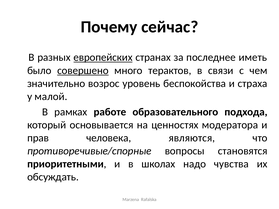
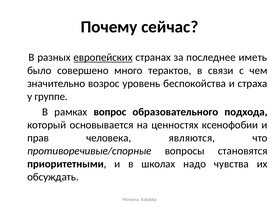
совершено underline: present -> none (83, 71)
малой: малой -> группе (51, 97)
работе: работе -> вопрос (110, 112)
модератора: модератора -> ксенофобии (230, 125)
